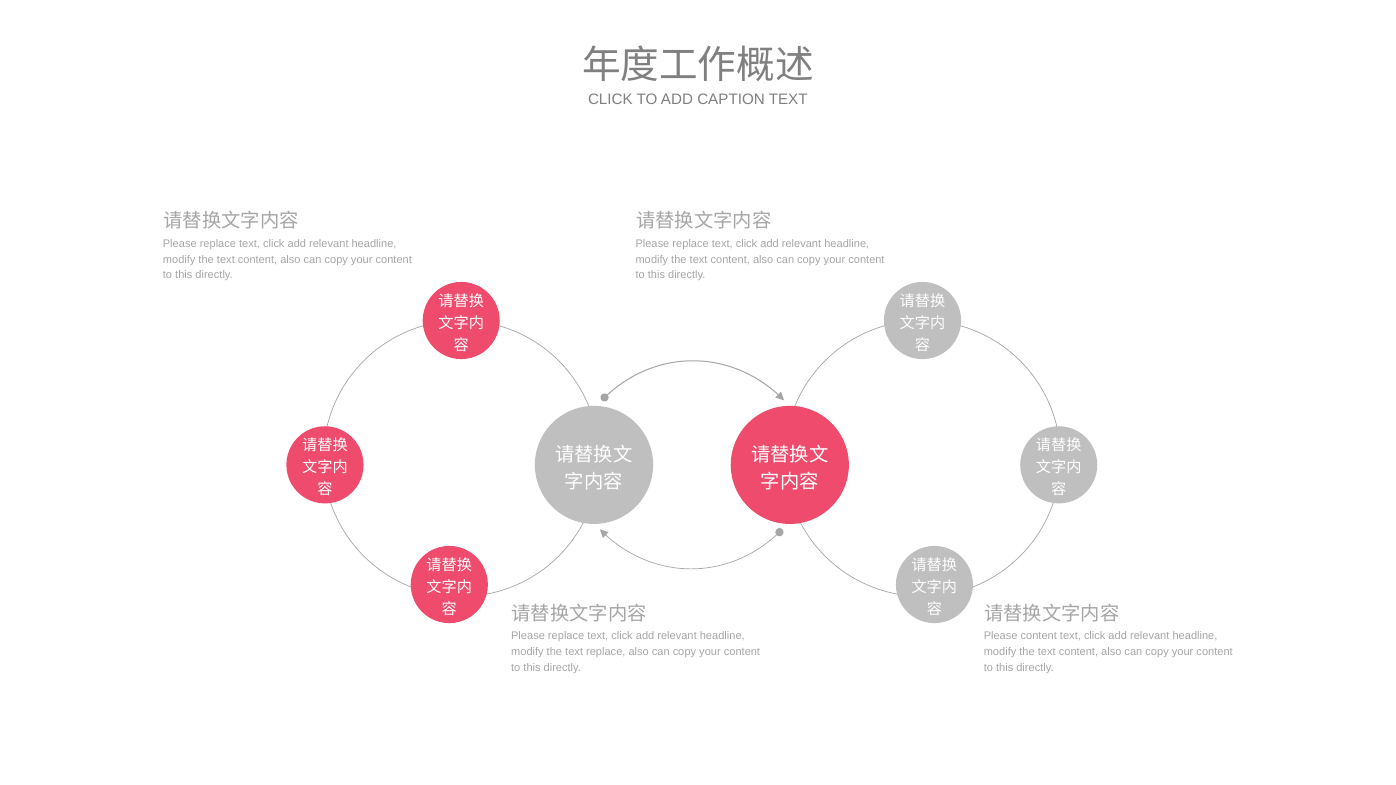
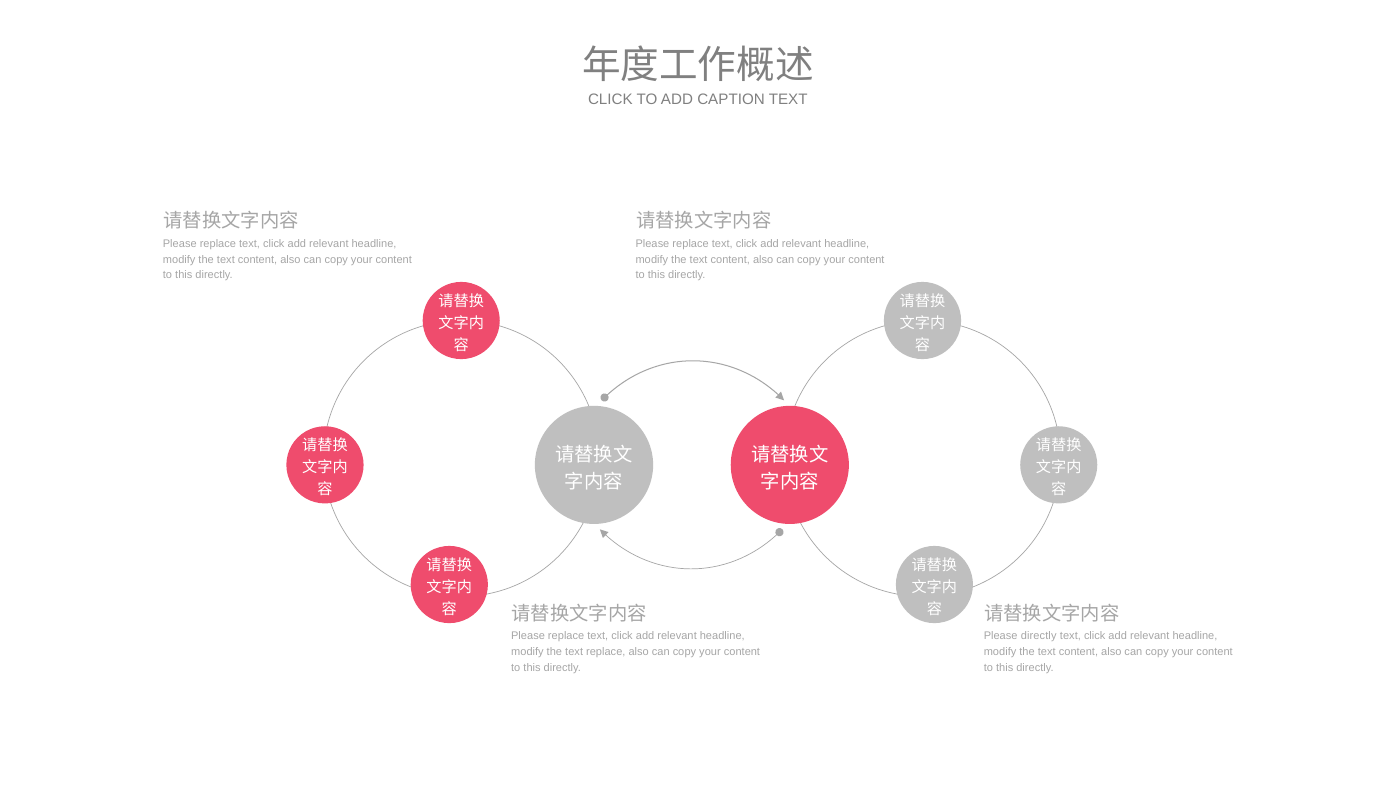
Please content: content -> directly (1039, 636)
